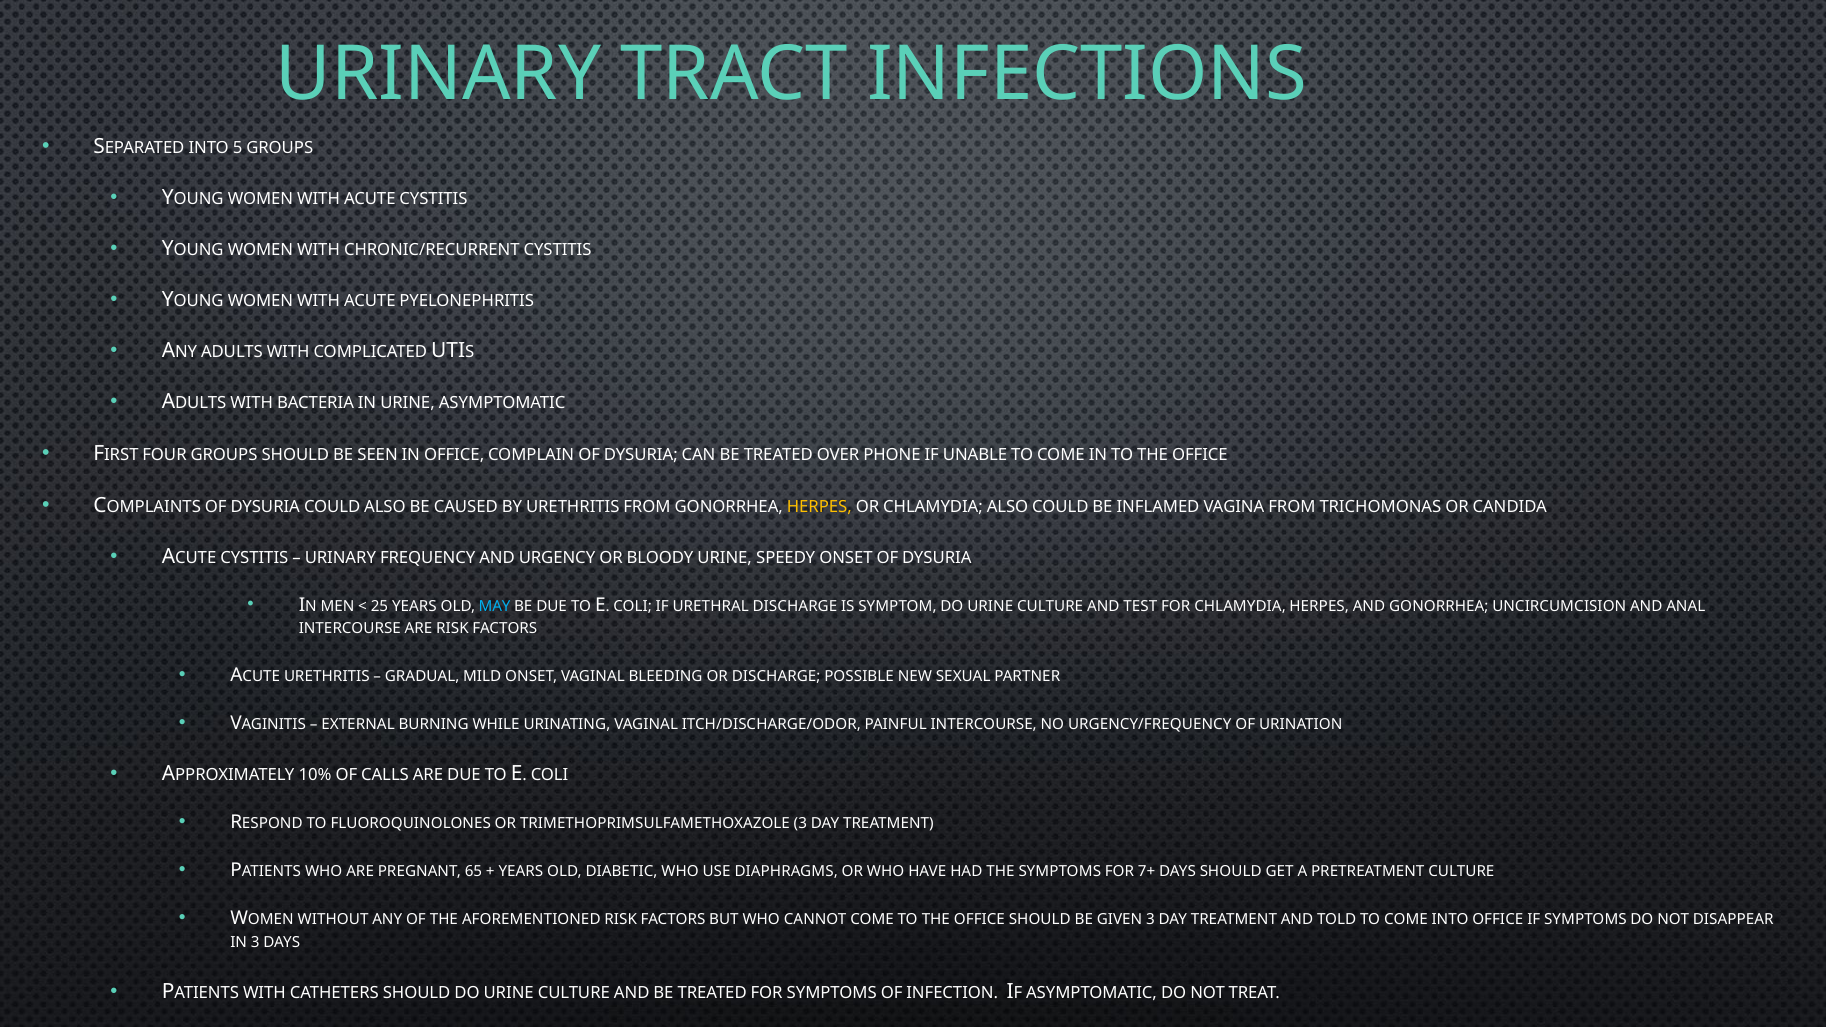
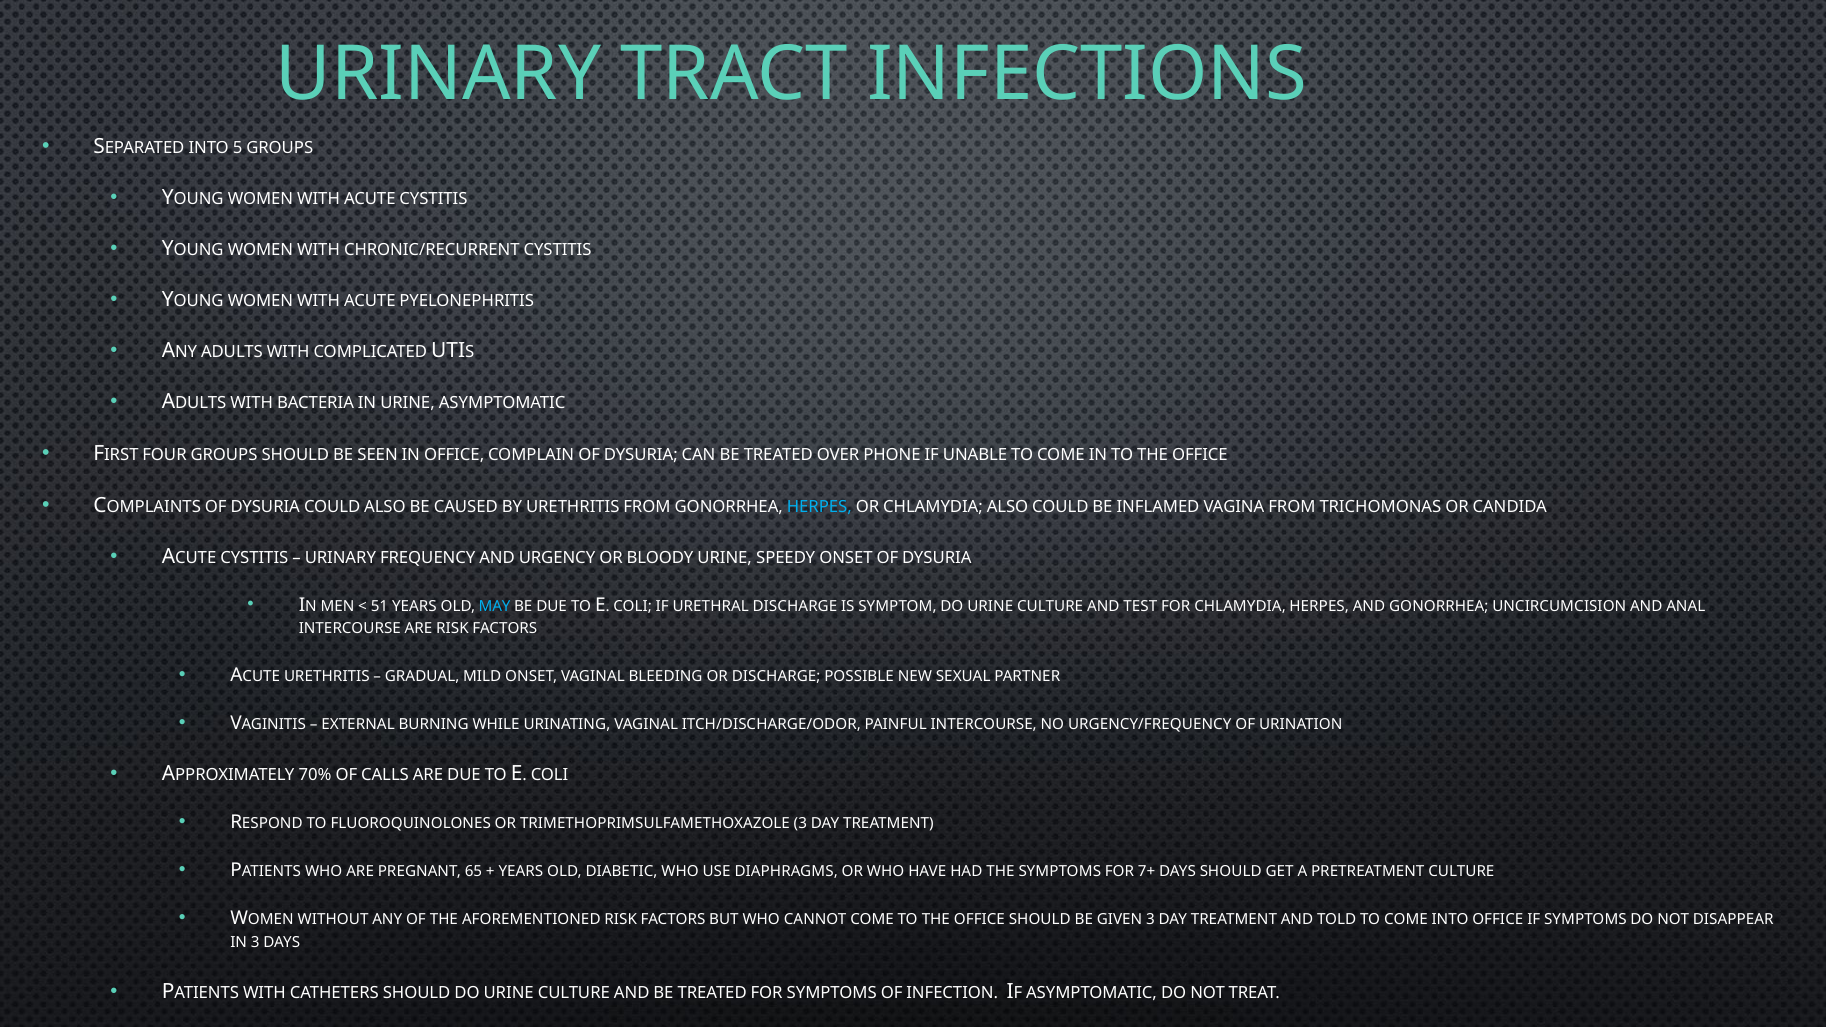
HERPES colour: yellow -> light blue (819, 507)
25: 25 -> 51 (379, 606)
10%: 10% -> 70% (315, 775)
